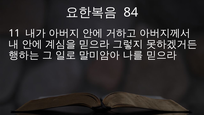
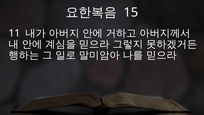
84: 84 -> 15 (131, 12)
